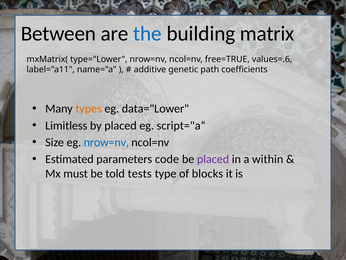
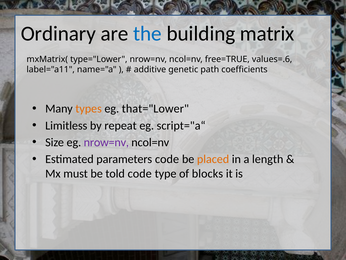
Between: Between -> Ordinary (58, 33)
data="Lower: data="Lower -> that="Lower (155, 109)
by placed: placed -> repeat (121, 125)
nrow=nv colour: blue -> purple (106, 142)
placed colour: purple -> orange (213, 159)
within: within -> length (268, 159)
told tests: tests -> code (140, 173)
